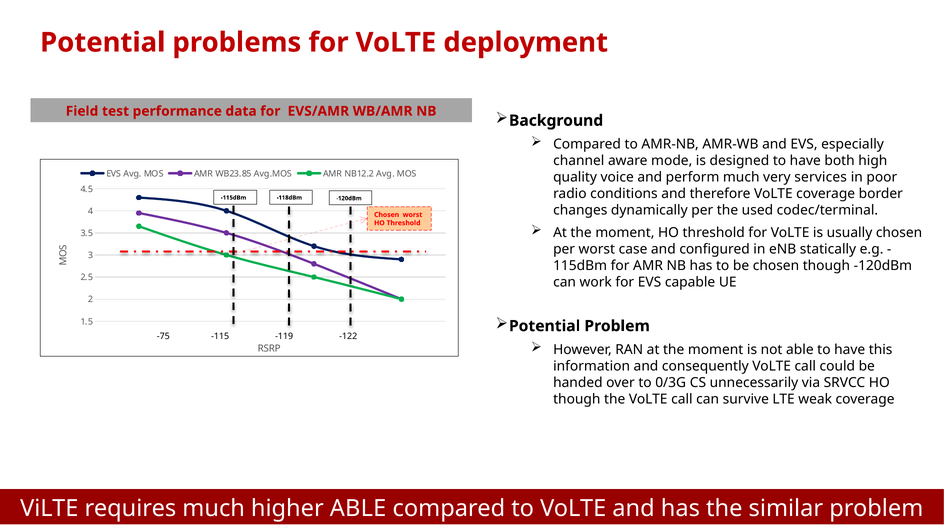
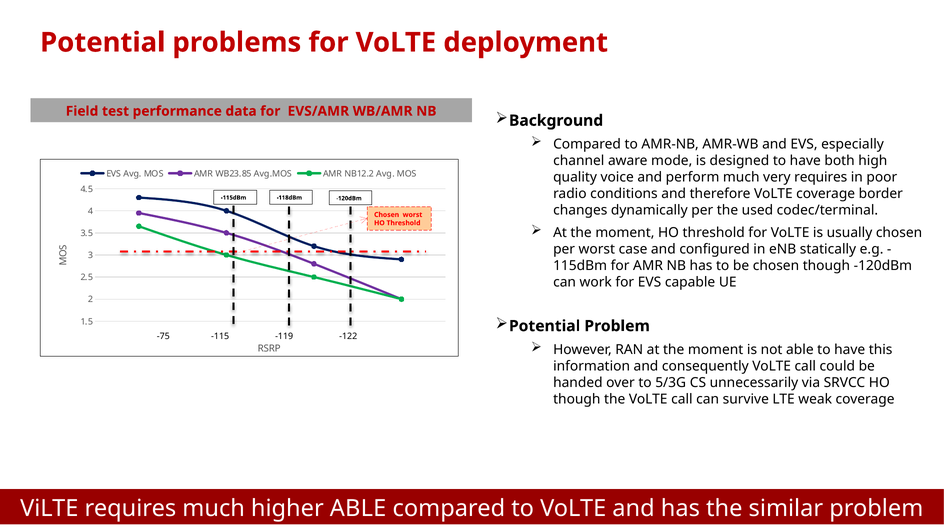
very services: services -> requires (821, 177)
0/3G: 0/3G -> 5/3G (671, 382)
